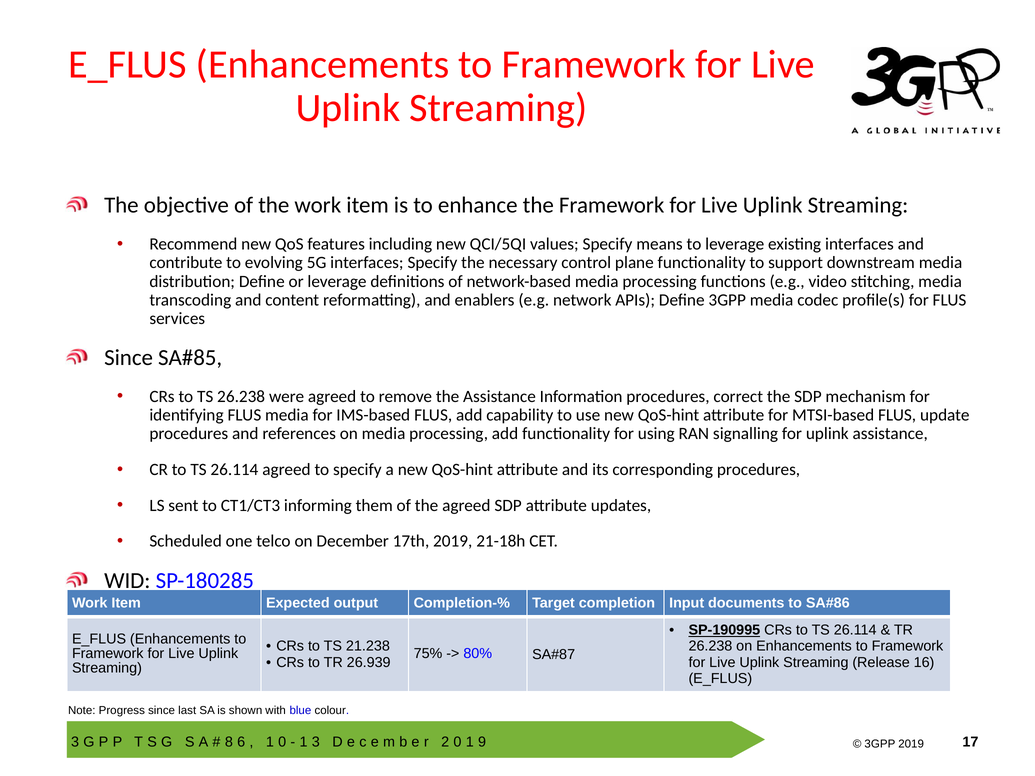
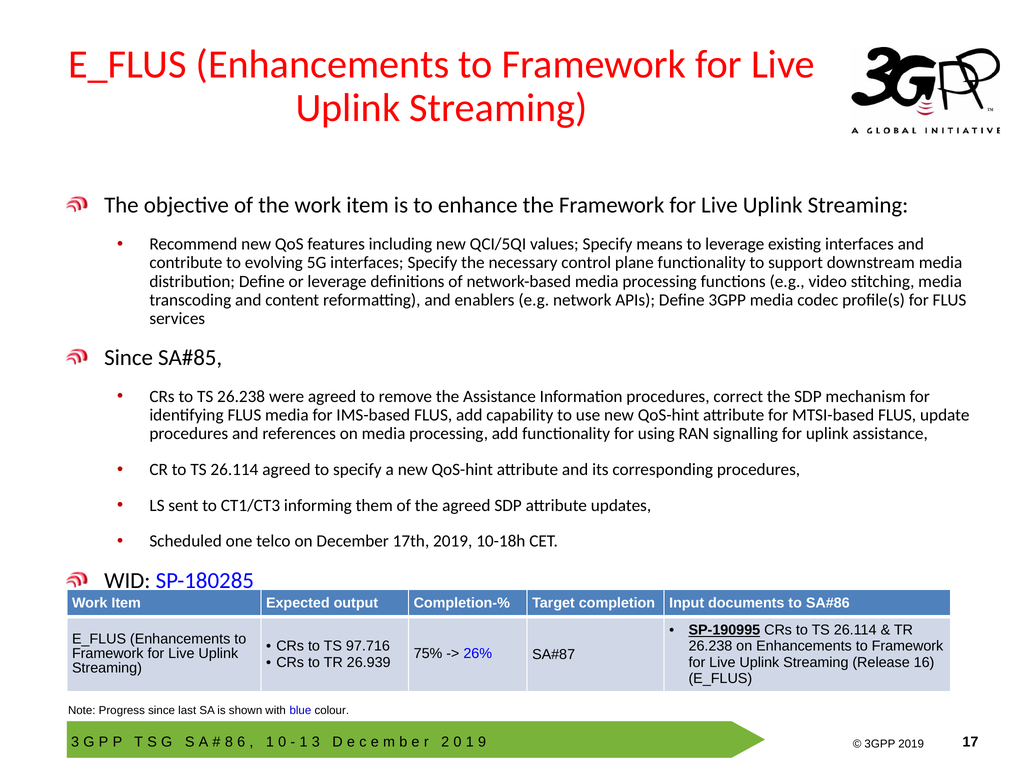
21-18h: 21-18h -> 10-18h (501, 541)
21.238: 21.238 -> 97.716 (368, 646)
80%: 80% -> 26% (478, 654)
